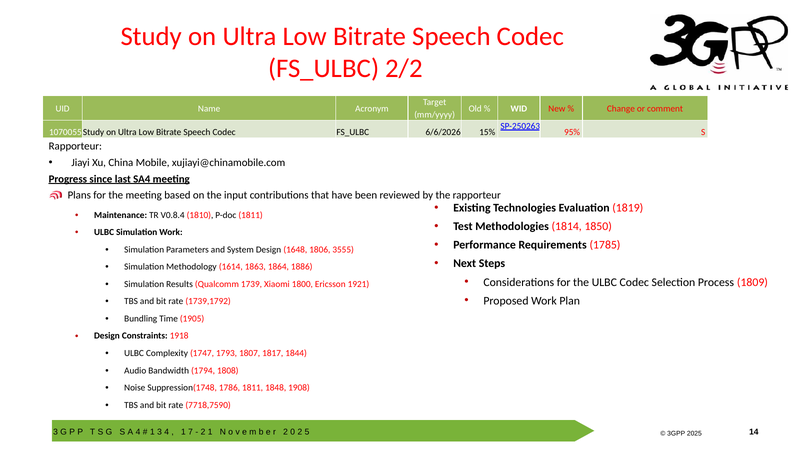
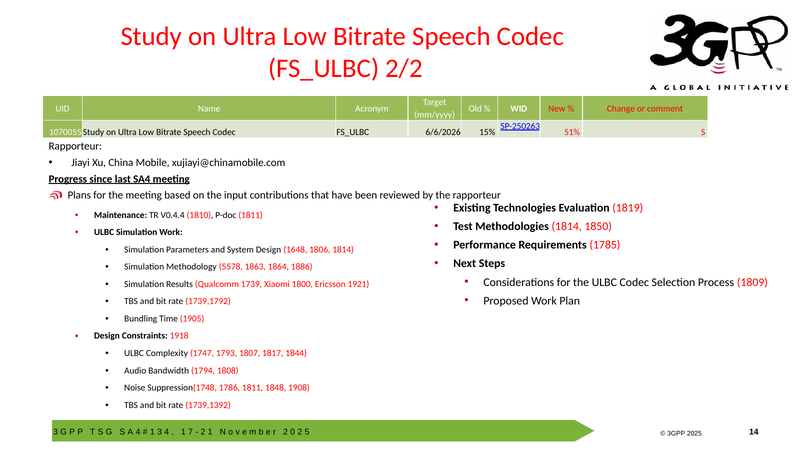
95%: 95% -> 51% (572, 132)
V0.8.4: V0.8.4 -> V0.4.4 (173, 215)
1806 3555: 3555 -> 1814 (343, 250)
1614: 1614 -> 5578 (231, 267)
7718,7590: 7718,7590 -> 1739,1392 (208, 405)
